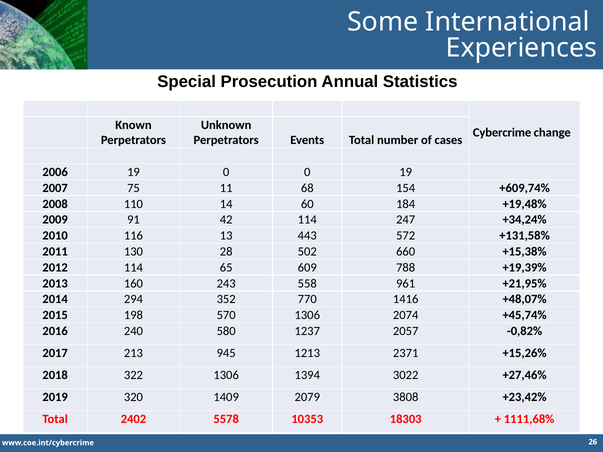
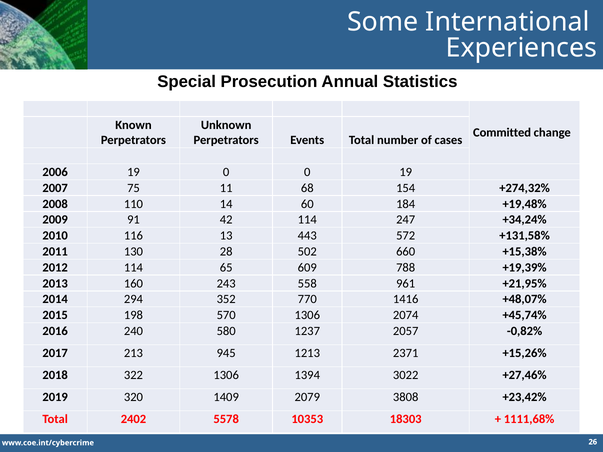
Cybercrime: Cybercrime -> Committed (502, 133)
+609,74%: +609,74% -> +274,32% (525, 188)
